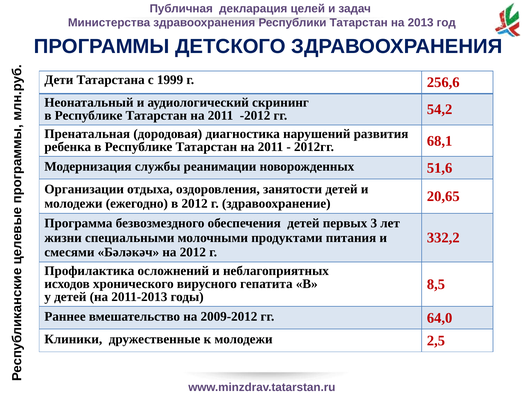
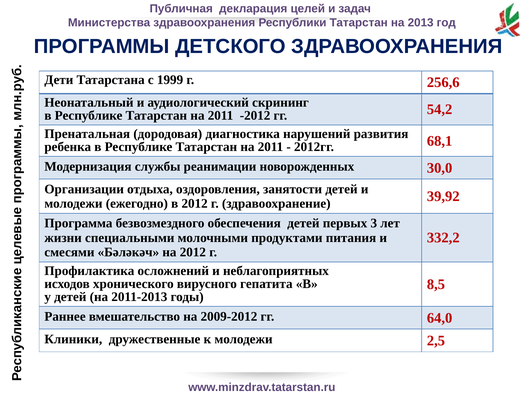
51,6: 51,6 -> 30,0 (440, 168)
20,65: 20,65 -> 39,92 (443, 196)
